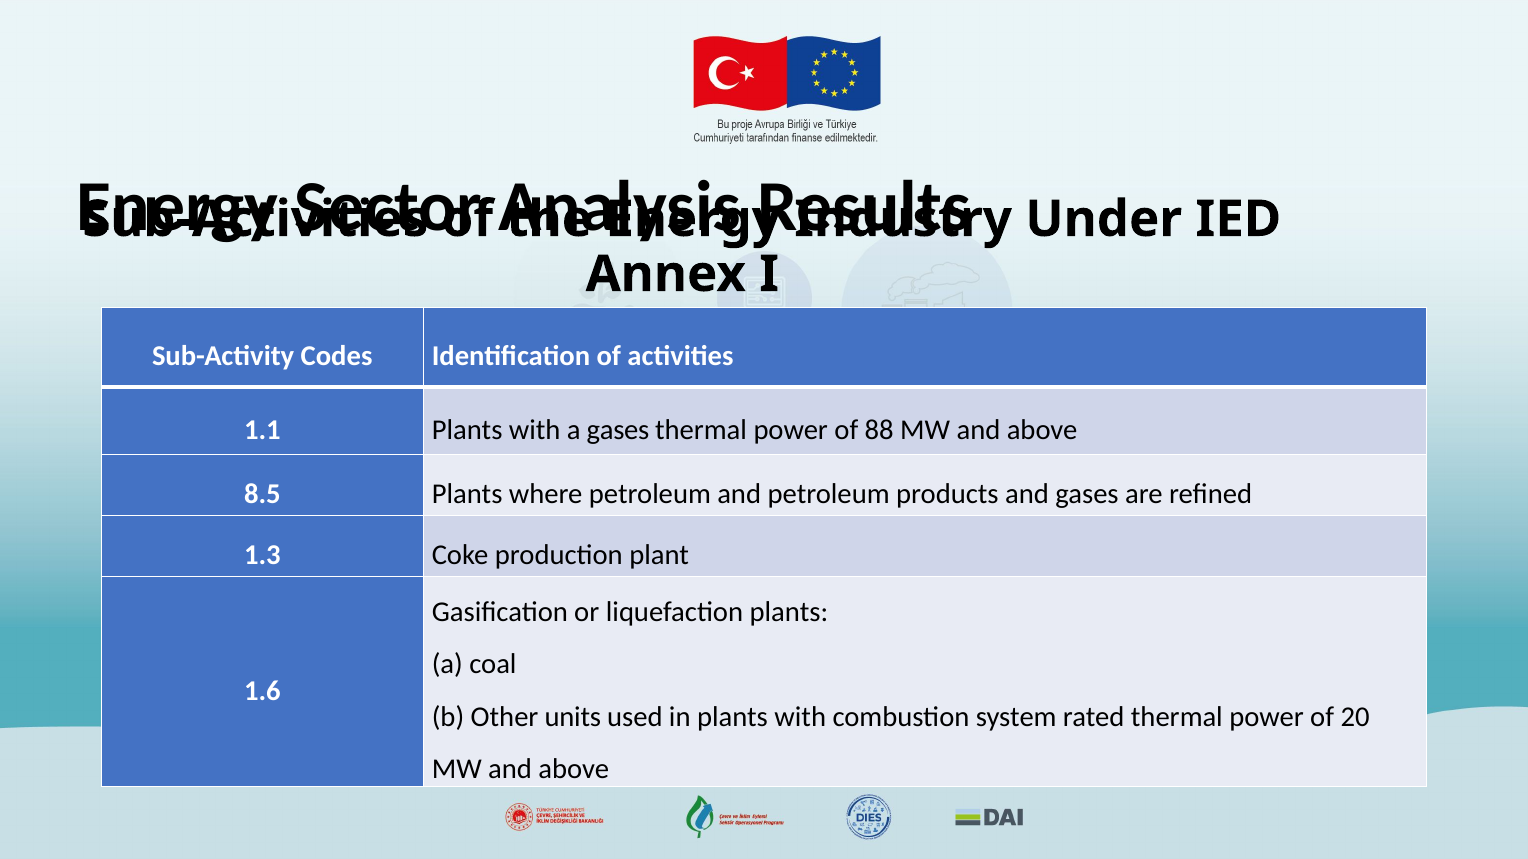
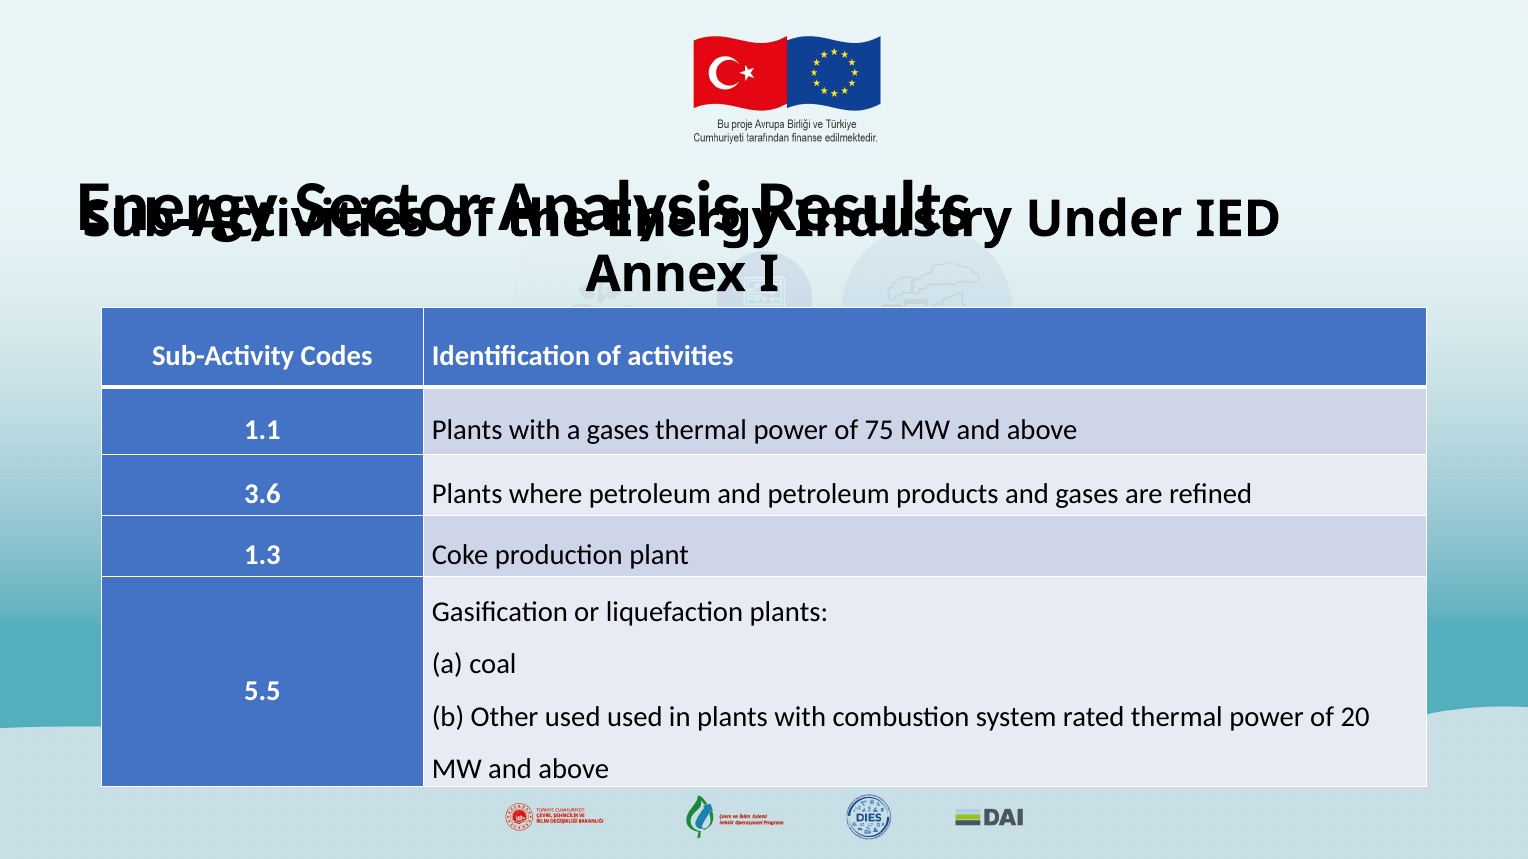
88: 88 -> 75 (879, 430)
8.5: 8.5 -> 3.6 (262, 494)
1.6: 1.6 -> 5.5 (262, 691)
Other units: units -> used (573, 717)
